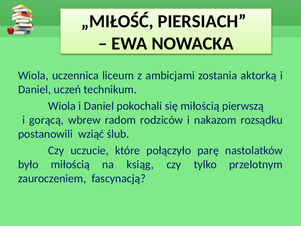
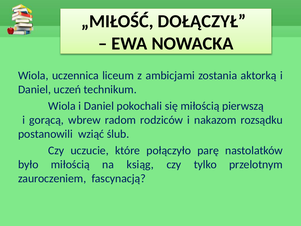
PIERSIACH: PIERSIACH -> DOŁĄCZYŁ (202, 21)
